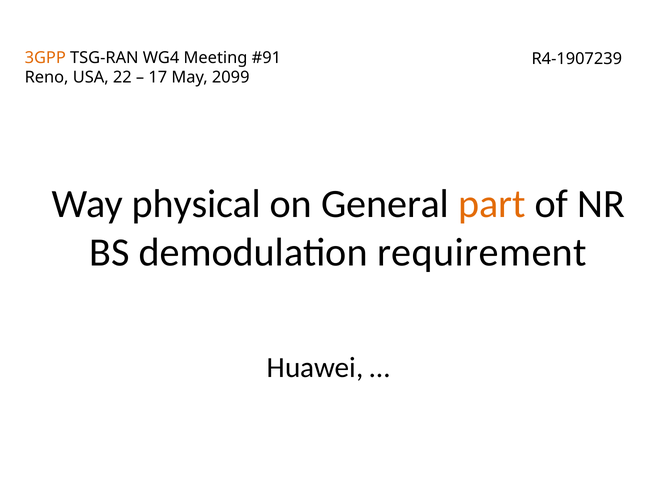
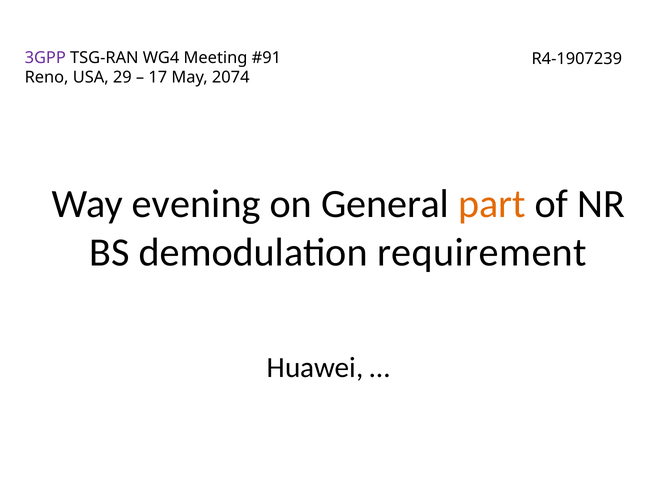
3GPP colour: orange -> purple (45, 58)
22: 22 -> 29 (122, 77)
2099: 2099 -> 2074 (231, 77)
physical: physical -> evening (196, 204)
